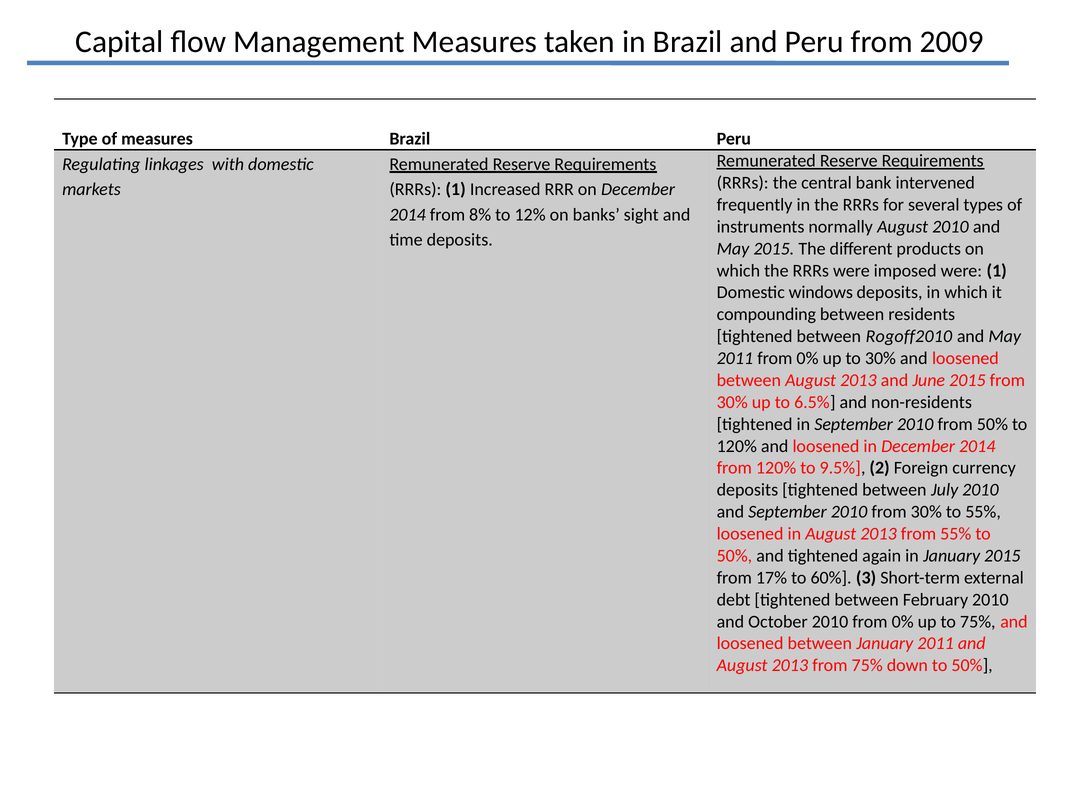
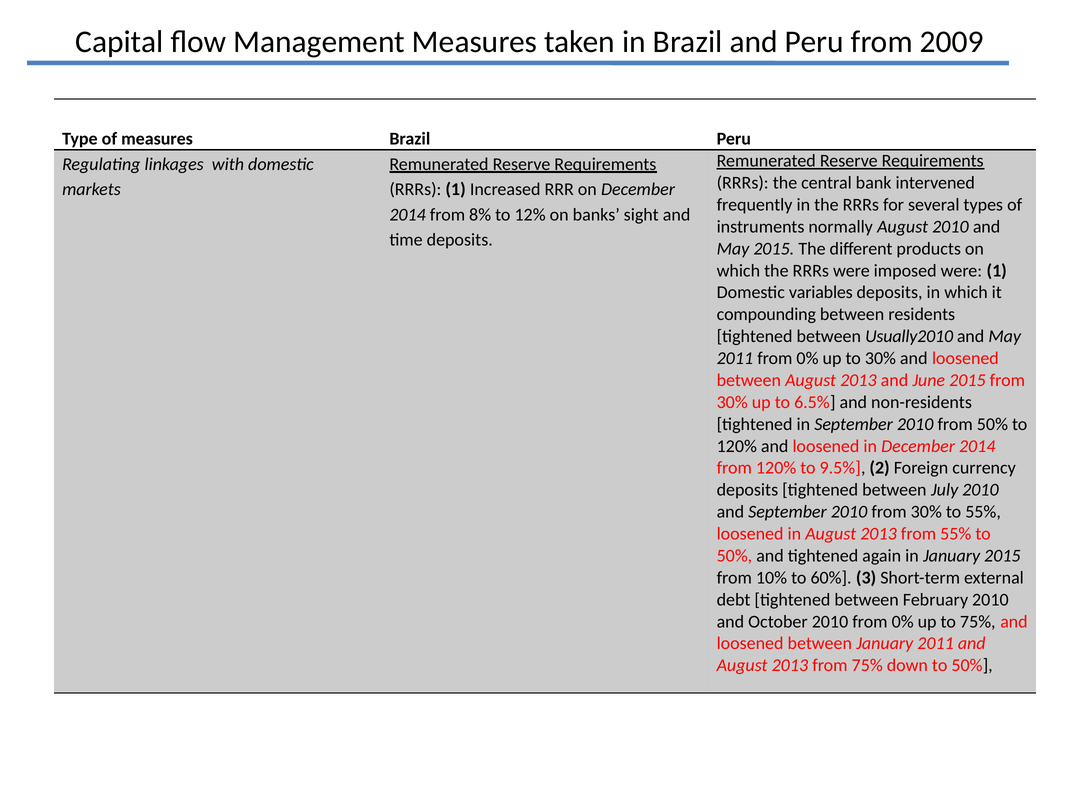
windows: windows -> variables (821, 293)
Rogoff2010: Rogoff2010 -> Usually2010 (909, 337)
17%: 17% -> 10% (771, 578)
